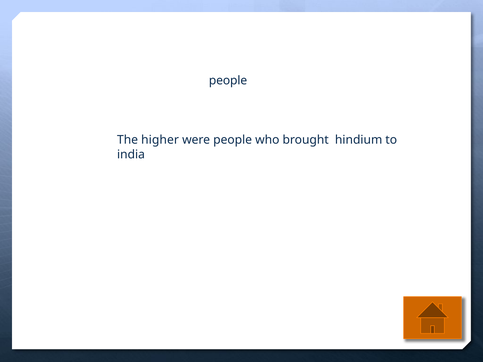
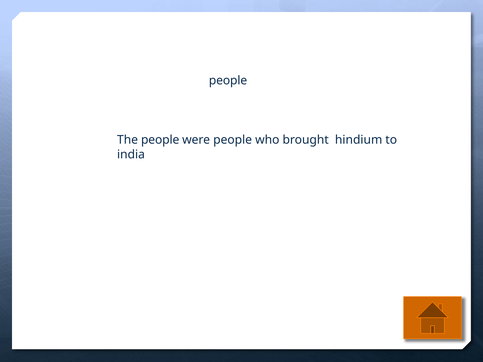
The higher: higher -> people (160, 140)
